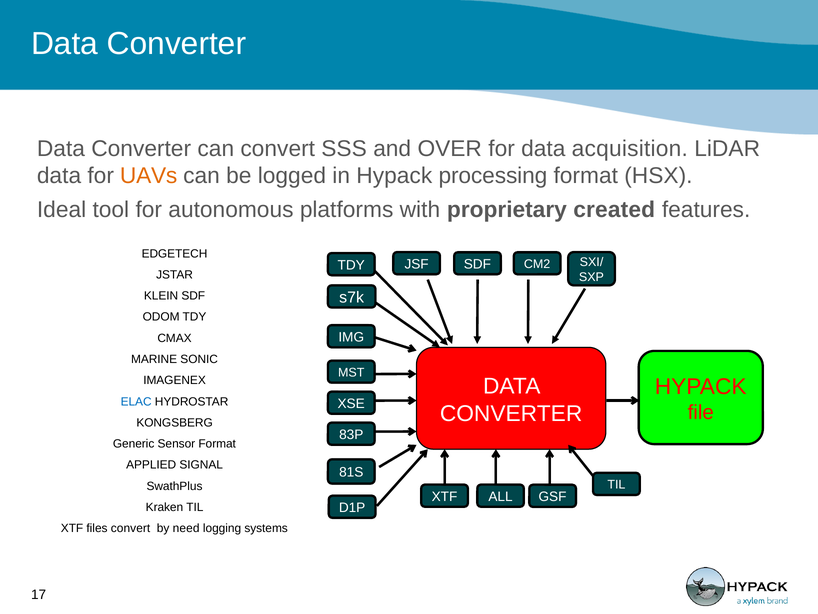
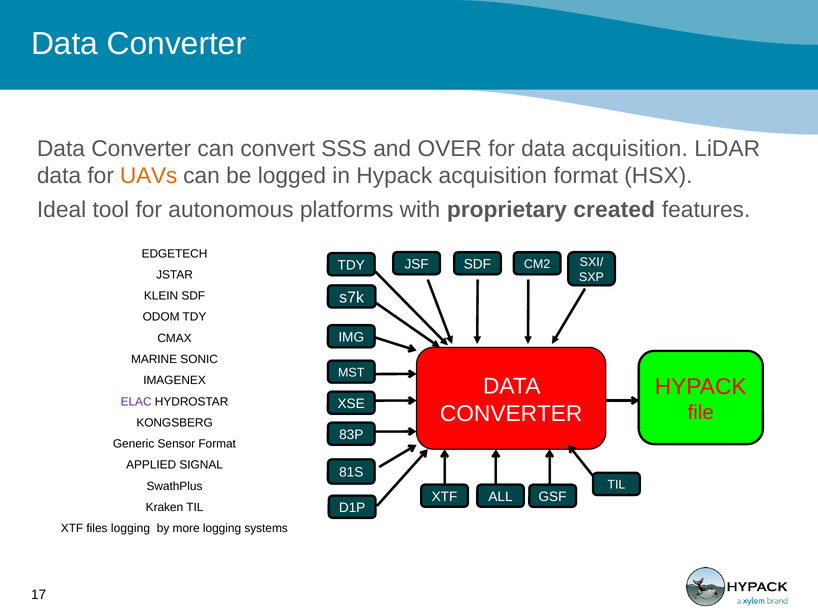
Hypack processing: processing -> acquisition (493, 176)
ELAC colour: blue -> purple (136, 401)
files convert: convert -> logging (131, 528)
need: need -> more (186, 528)
